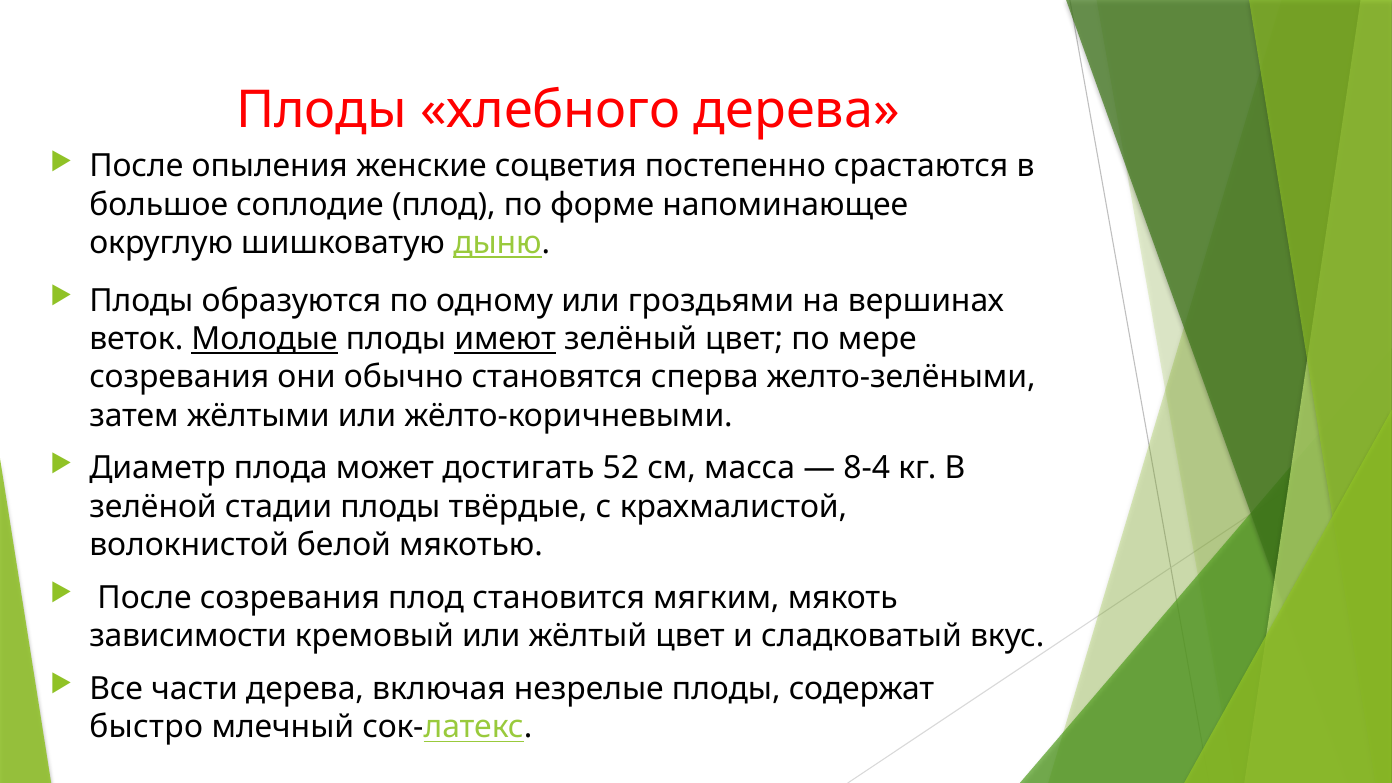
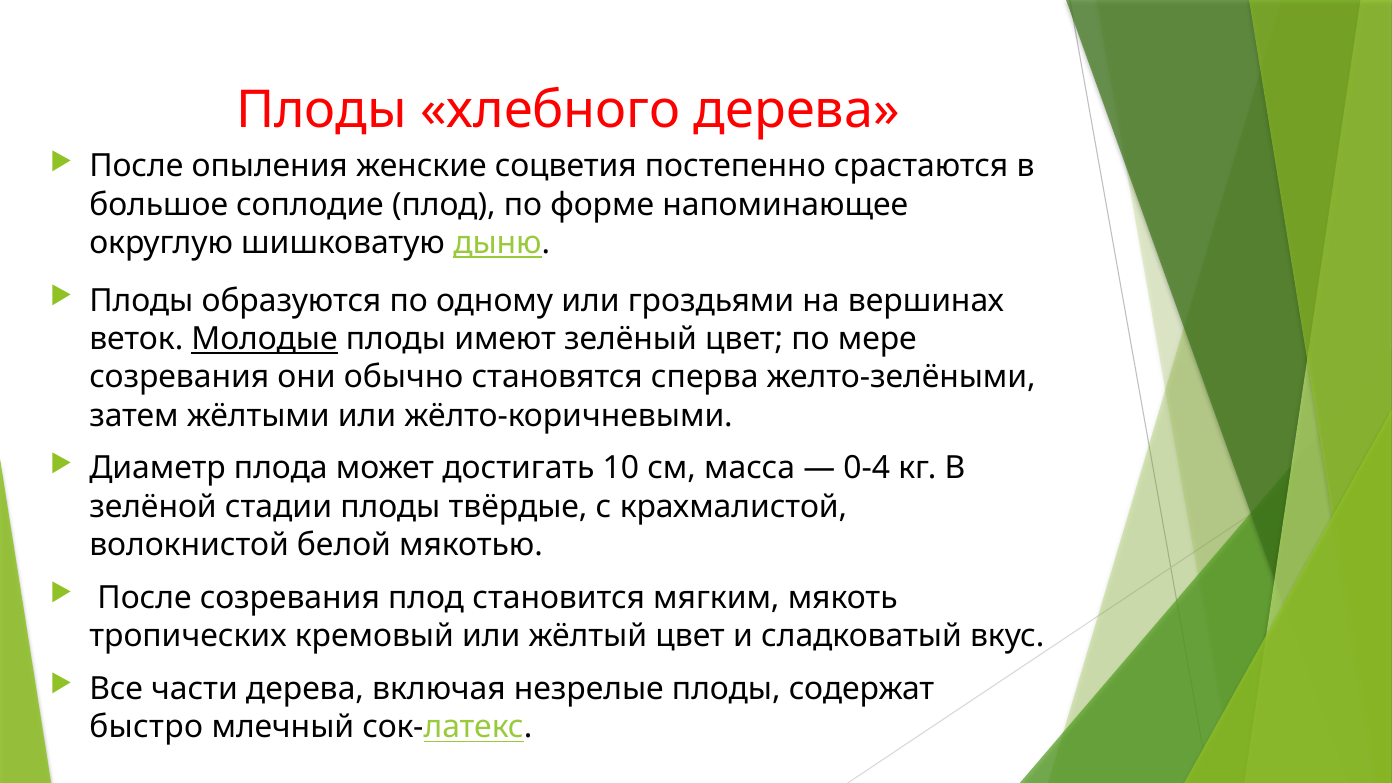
имеют underline: present -> none (505, 339)
52: 52 -> 10 (621, 468)
8-4: 8-4 -> 0-4 (867, 468)
зависимости: зависимости -> тропических (188, 636)
